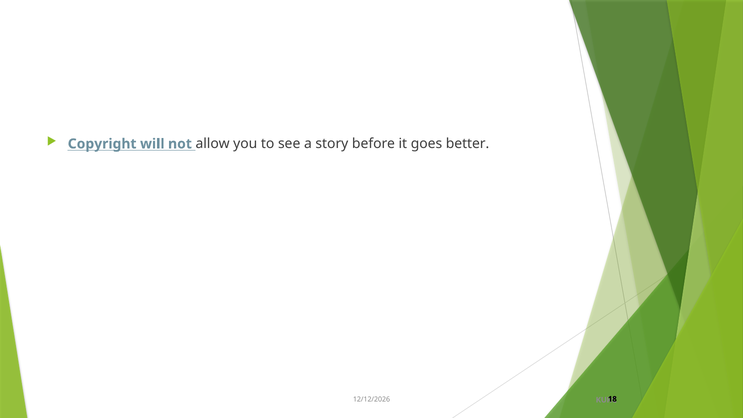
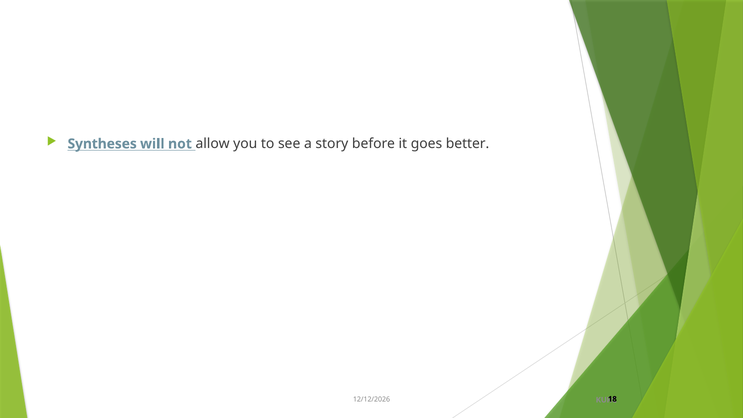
Copyright: Copyright -> Syntheses (102, 144)
